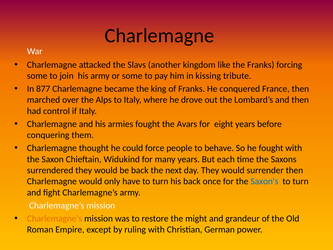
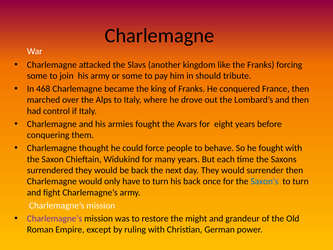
kissing: kissing -> should (208, 76)
877: 877 -> 468 (43, 89)
Charlemagne’s colour: orange -> purple (55, 218)
